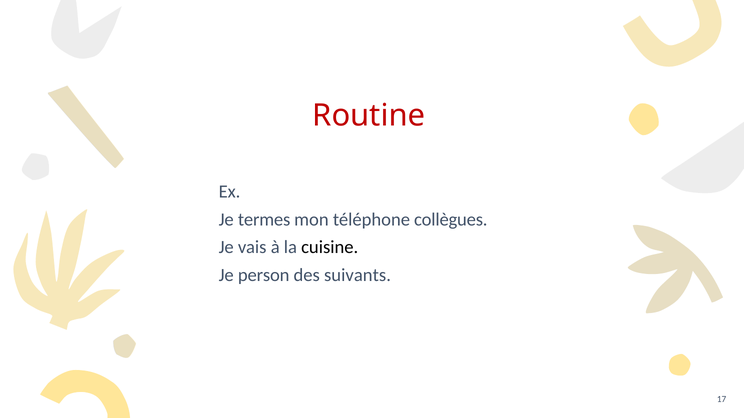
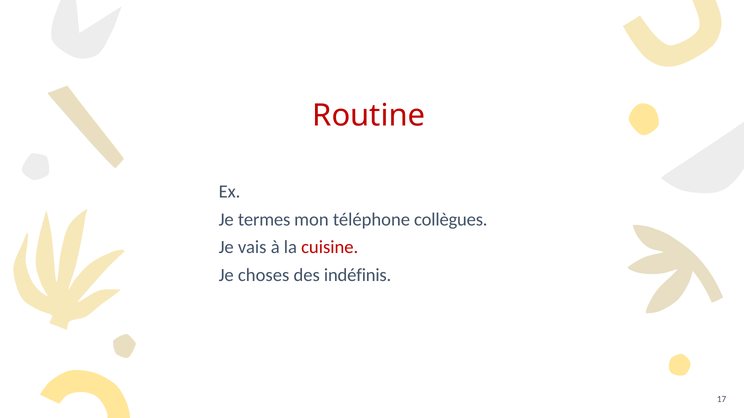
cuisine colour: black -> red (330, 248)
person: person -> choses (264, 275)
suivants: suivants -> indéfinis (358, 275)
